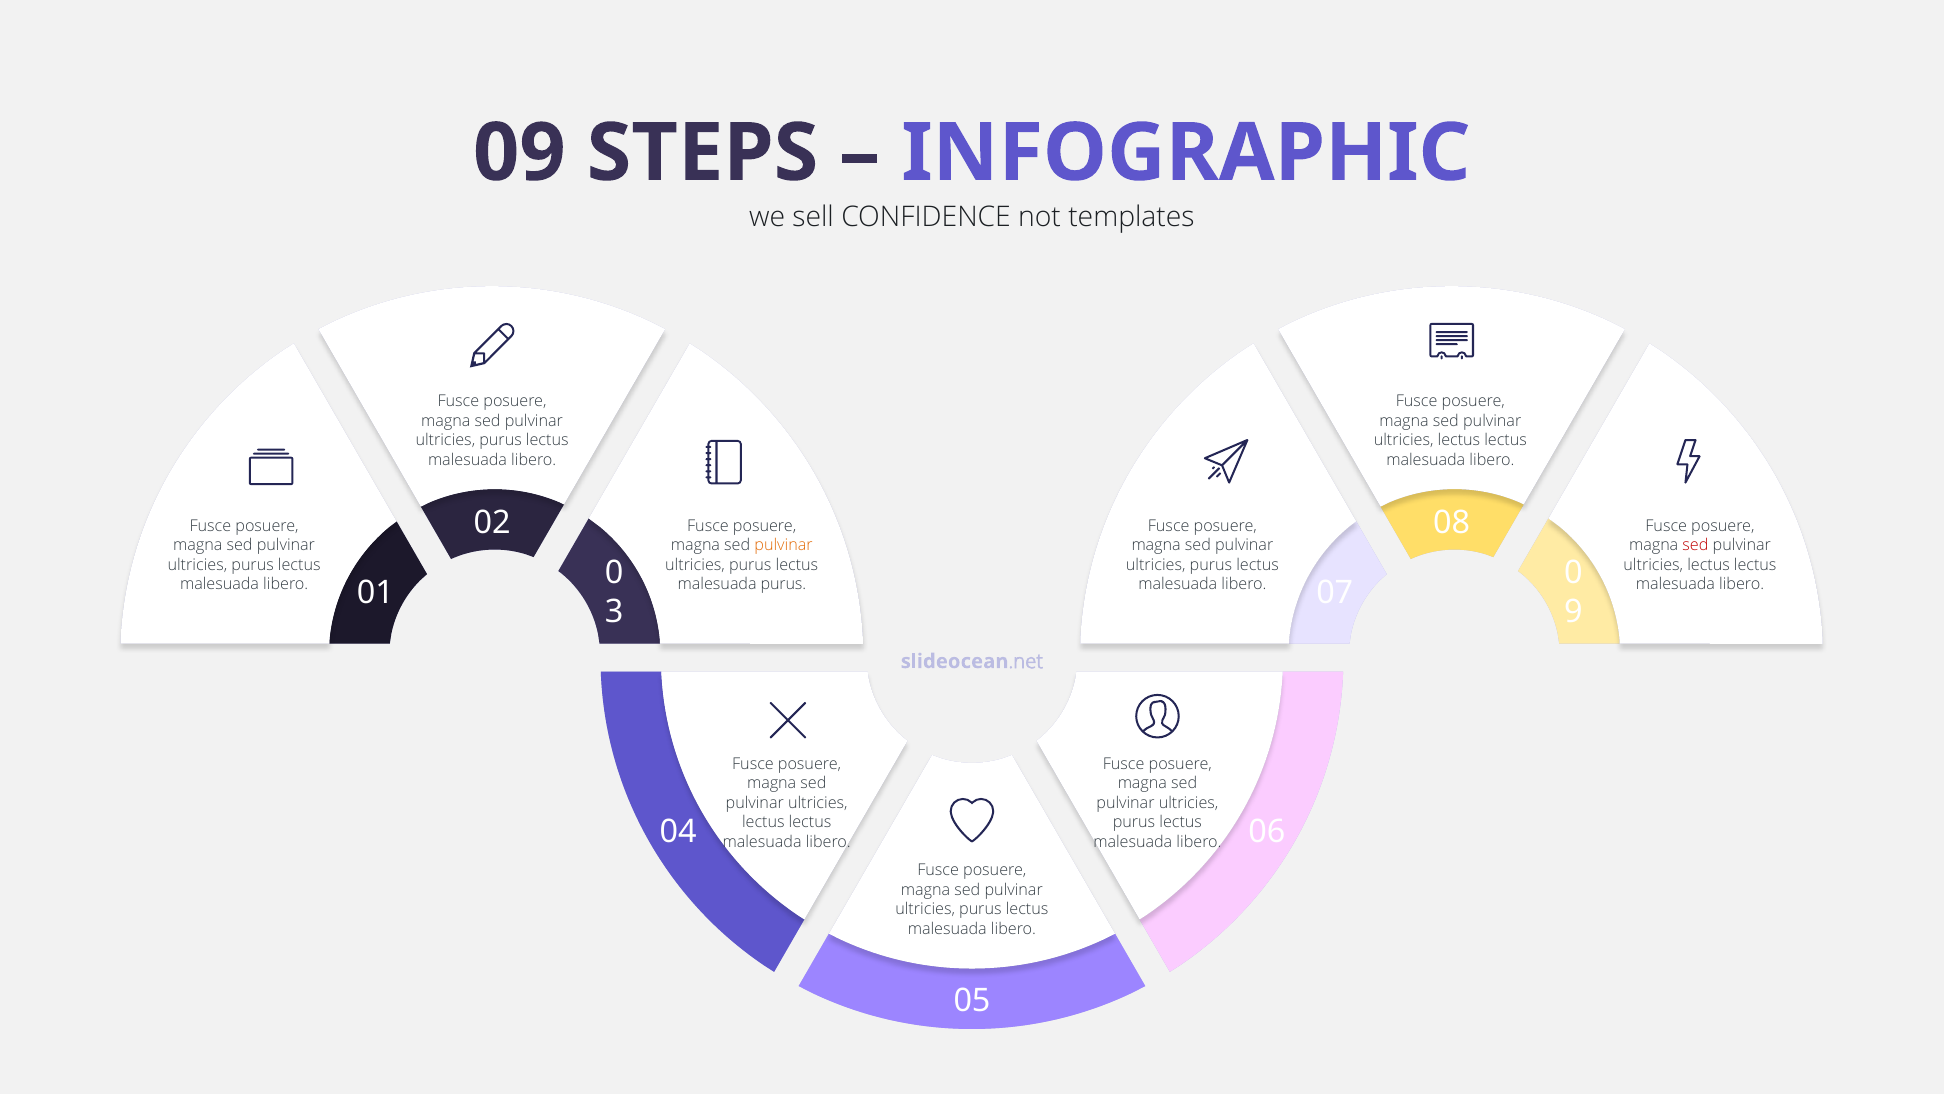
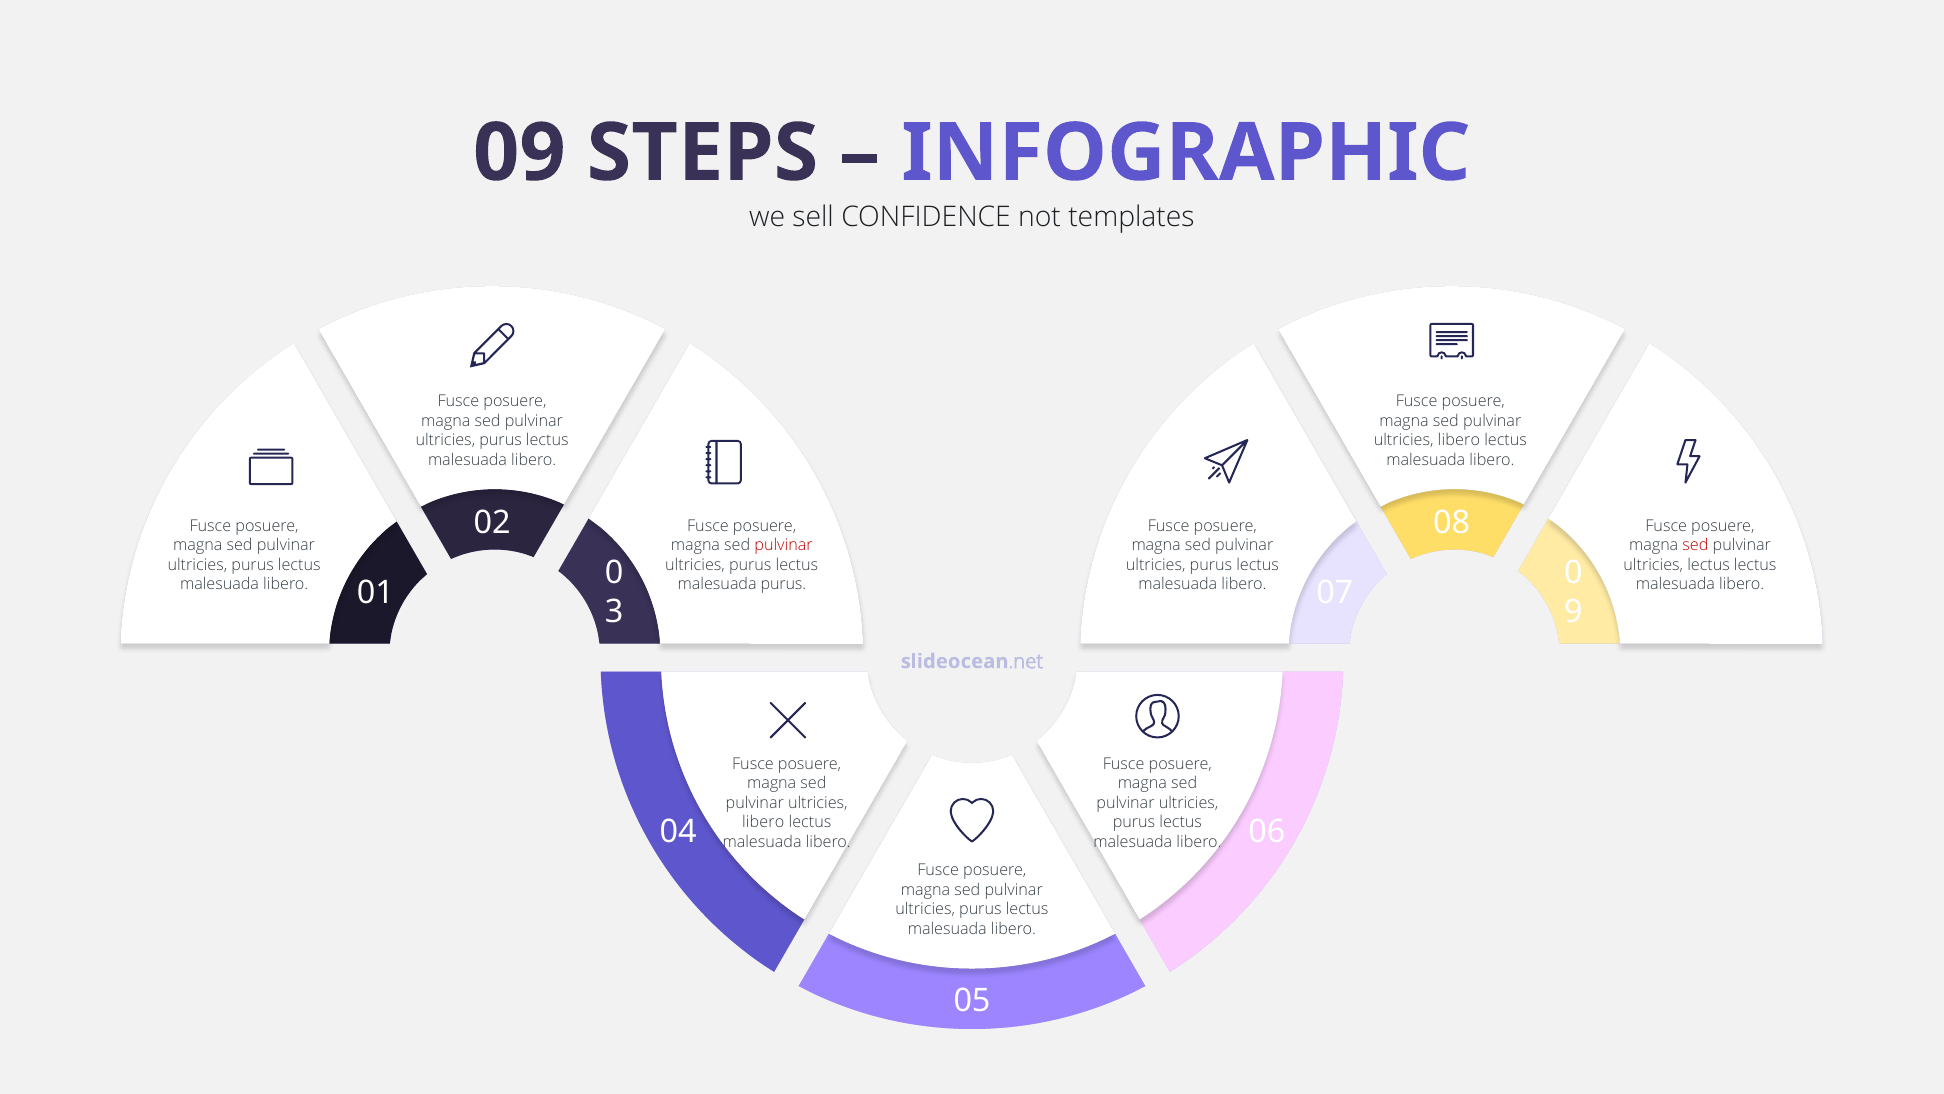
lectus: lectus -> libero (1459, 440)
pulvinar colour: orange -> red (784, 545)
lectus: lectus -> libero (763, 822)
